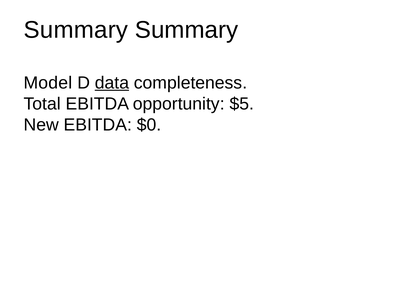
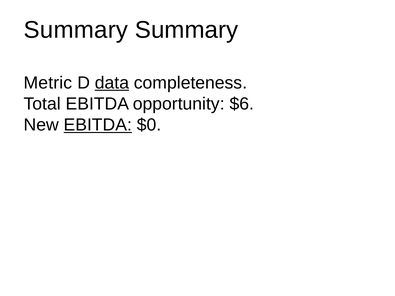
Model: Model -> Metric (48, 83)
$5: $5 -> $6 (242, 104)
EBITDA underline: none -> present (98, 125)
